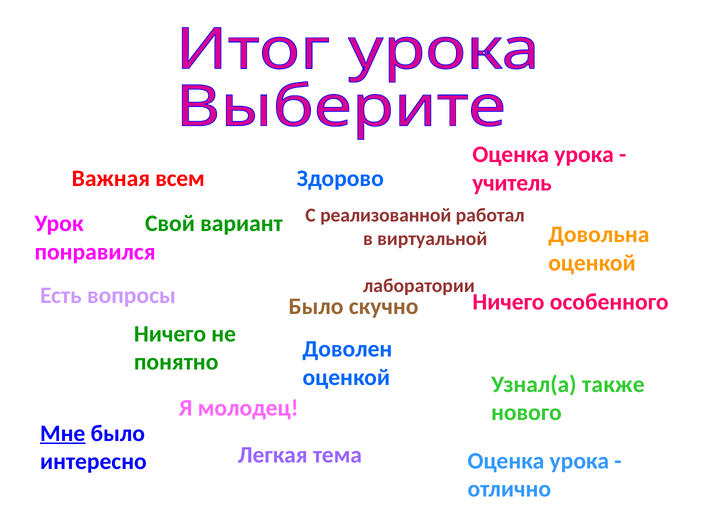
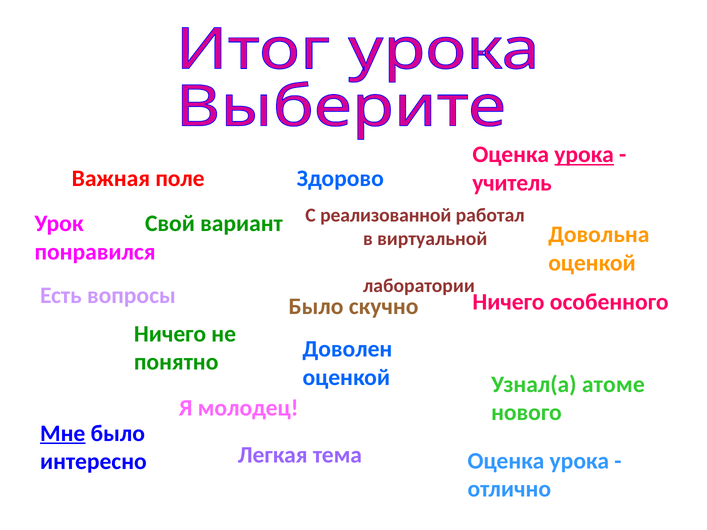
урока underline: none -> present (584, 155)
всем: всем -> поле (180, 178)
также: также -> атоме (613, 385)
